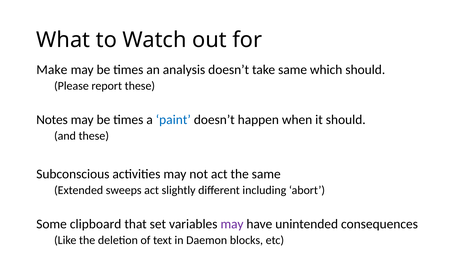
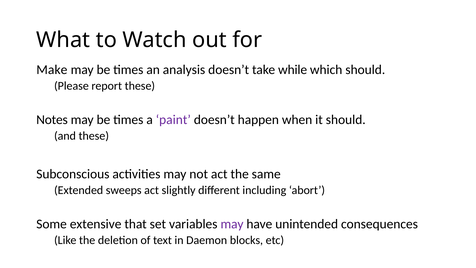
take same: same -> while (293, 70)
paint colour: blue -> purple (173, 120)
clipboard: clipboard -> extensive (96, 224)
